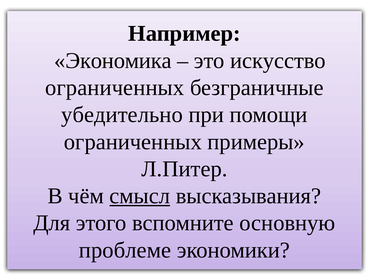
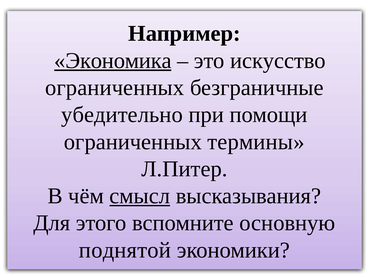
Экономика underline: none -> present (113, 61)
примеры: примеры -> термины (256, 142)
проблеме: проблеме -> поднятой (125, 250)
